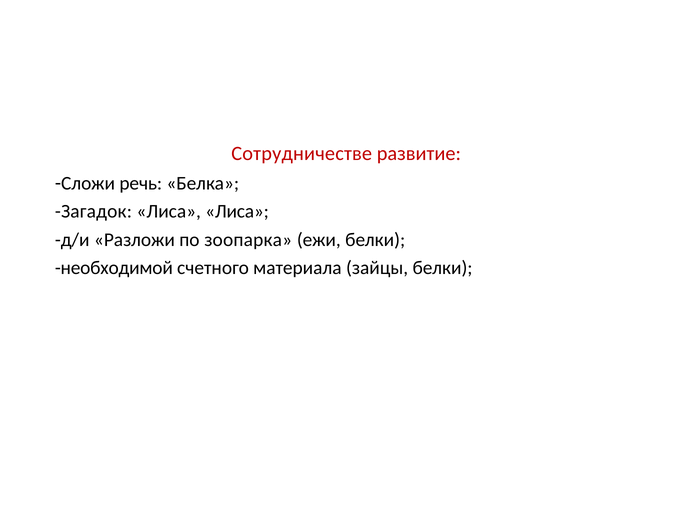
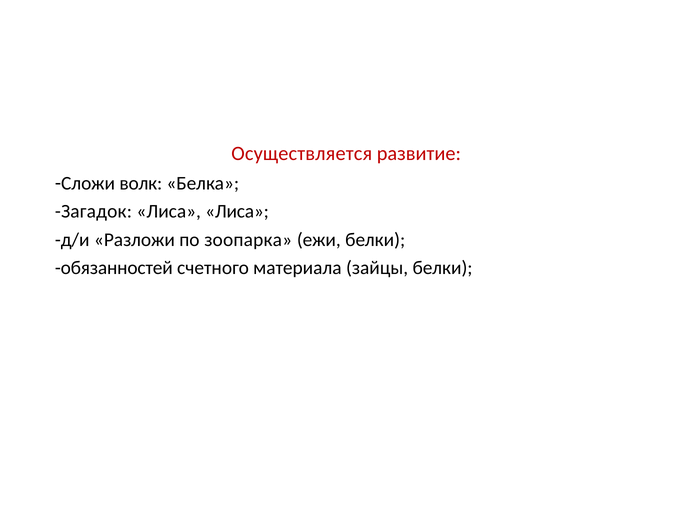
Сотрудничестве: Сотрудничестве -> Осуществляется (302, 153)
речь: речь -> волк (141, 183)
необходимой: необходимой -> обязанностей (114, 268)
